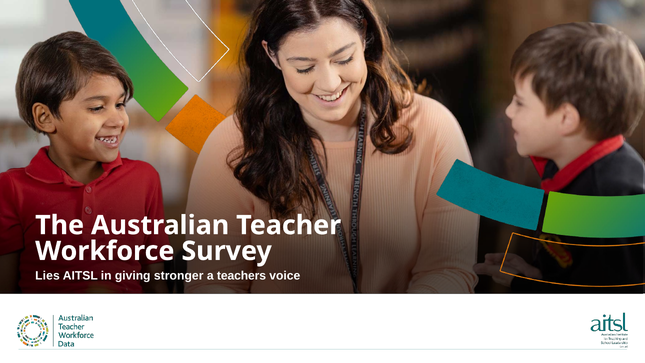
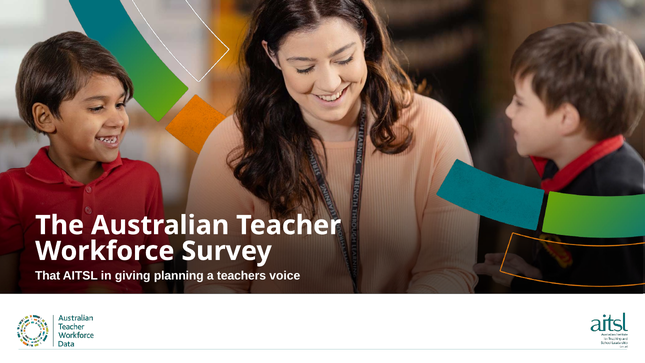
Lies: Lies -> That (48, 276)
stronger: stronger -> planning (179, 276)
